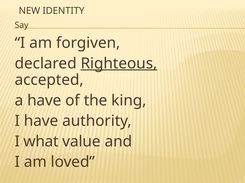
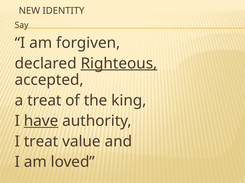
a have: have -> treat (44, 101)
have underline: none -> present (41, 121)
I what: what -> treat (41, 142)
